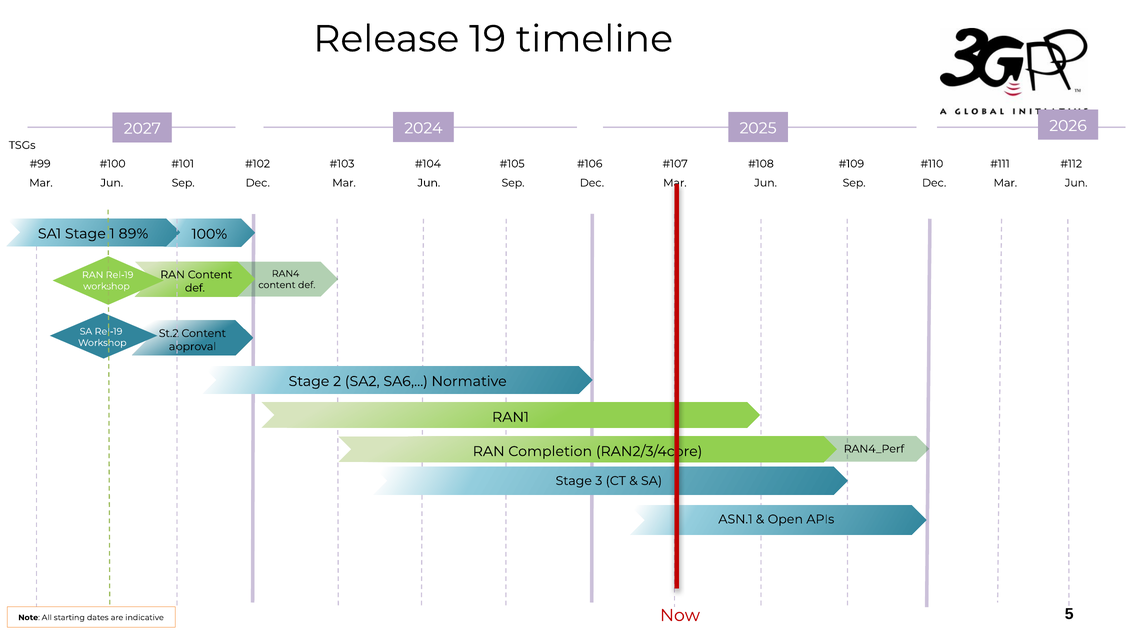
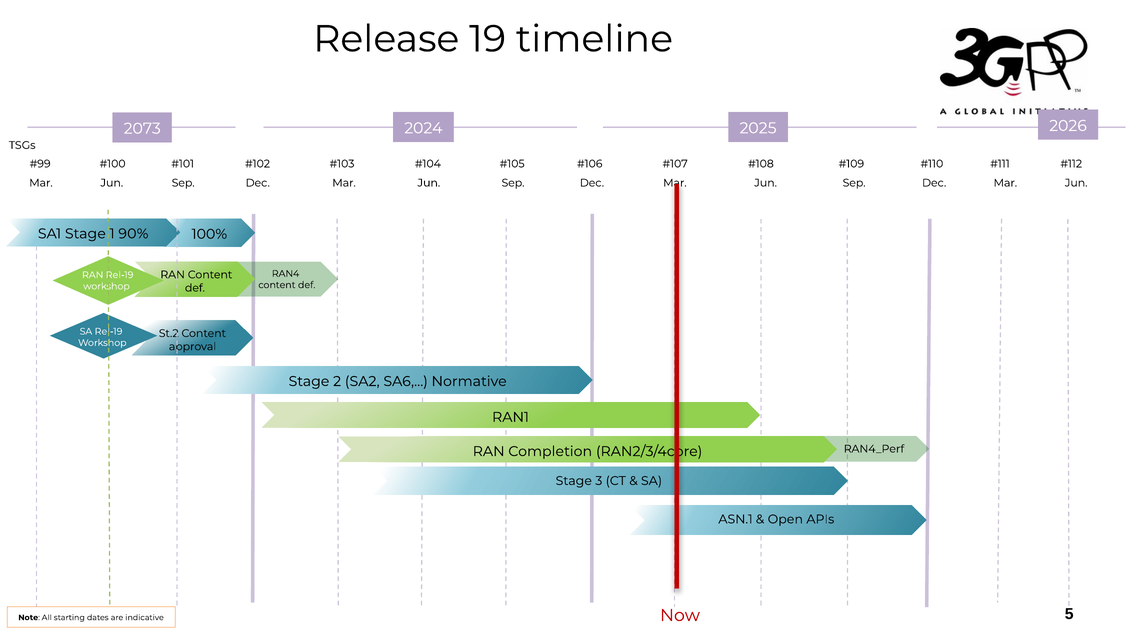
2027: 2027 -> 2073 (142, 129)
89%: 89% -> 90% (133, 234)
